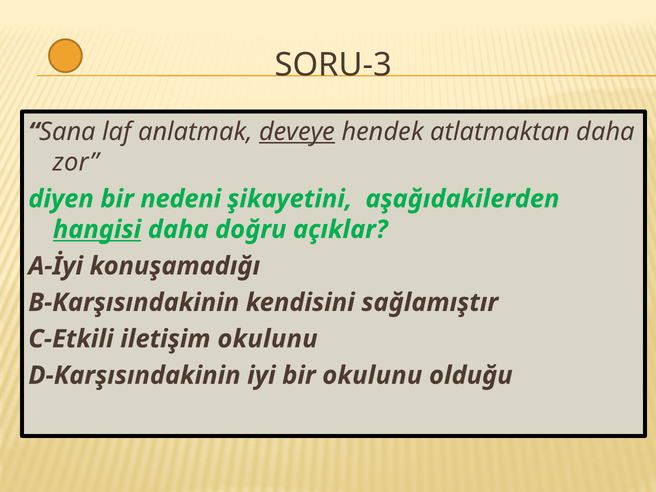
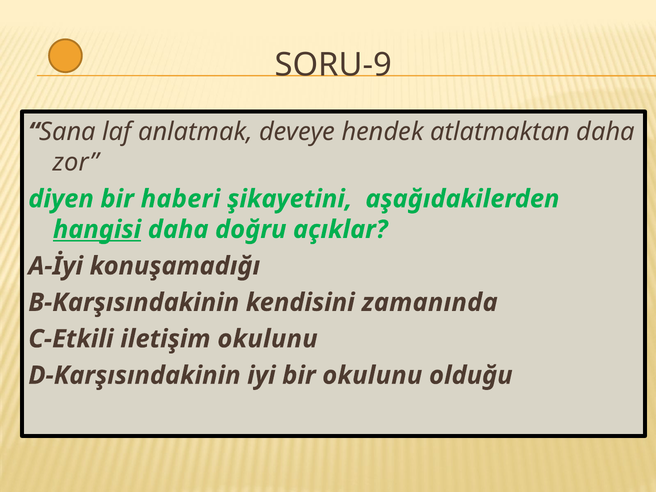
SORU-3: SORU-3 -> SORU-9 (333, 65)
deveye underline: present -> none (297, 132)
nedeni: nedeni -> haberi (181, 199)
sağlamıştır: sağlamıştır -> zamanında (430, 302)
